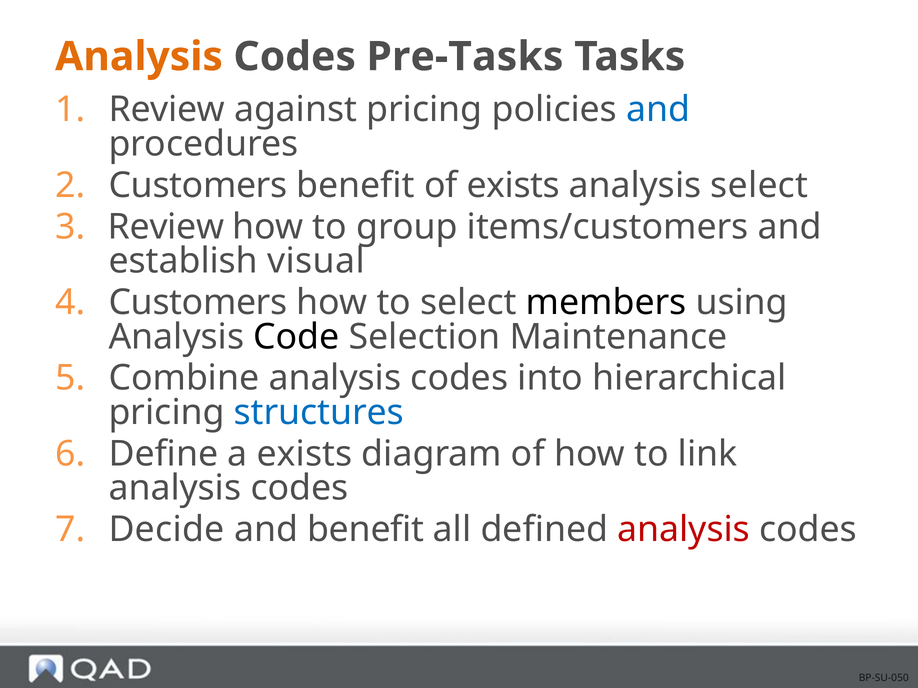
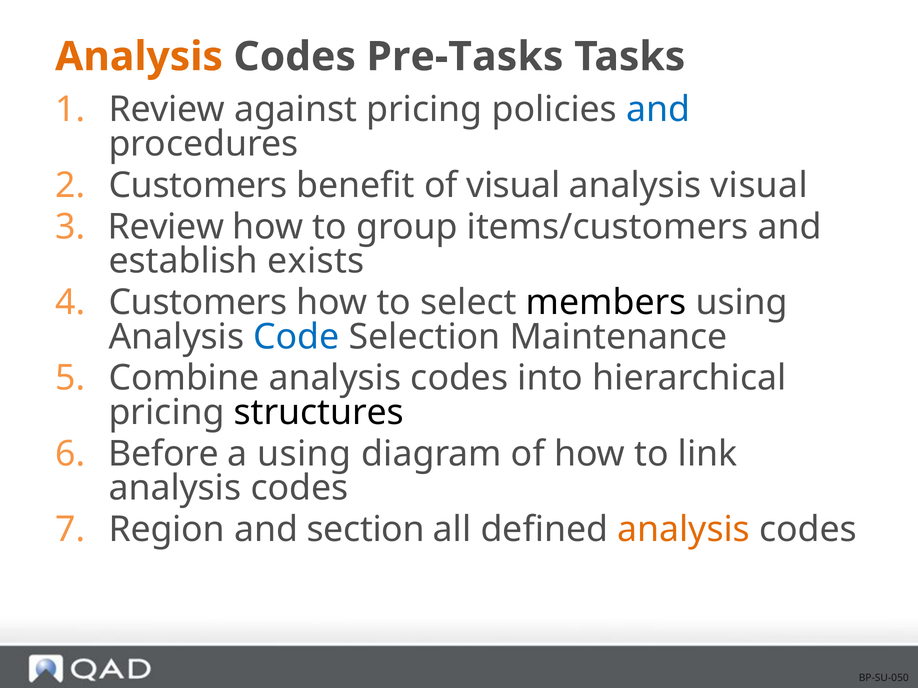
of exists: exists -> visual (513, 186)
analysis select: select -> visual (759, 186)
visual: visual -> exists (316, 261)
Code colour: black -> blue (296, 337)
structures colour: blue -> black (319, 413)
Define: Define -> Before (164, 454)
a exists: exists -> using (304, 454)
Decide: Decide -> Region (167, 530)
and benefit: benefit -> section (366, 530)
analysis colour: red -> orange (684, 530)
